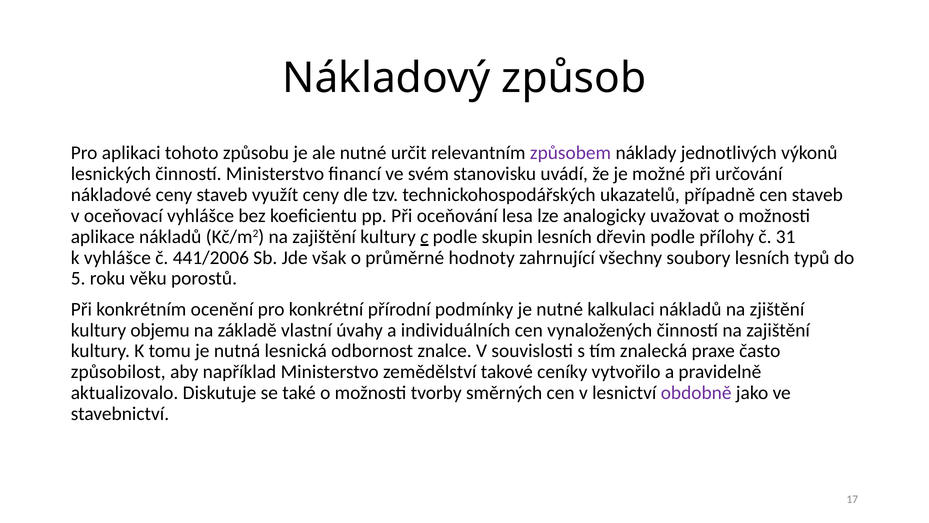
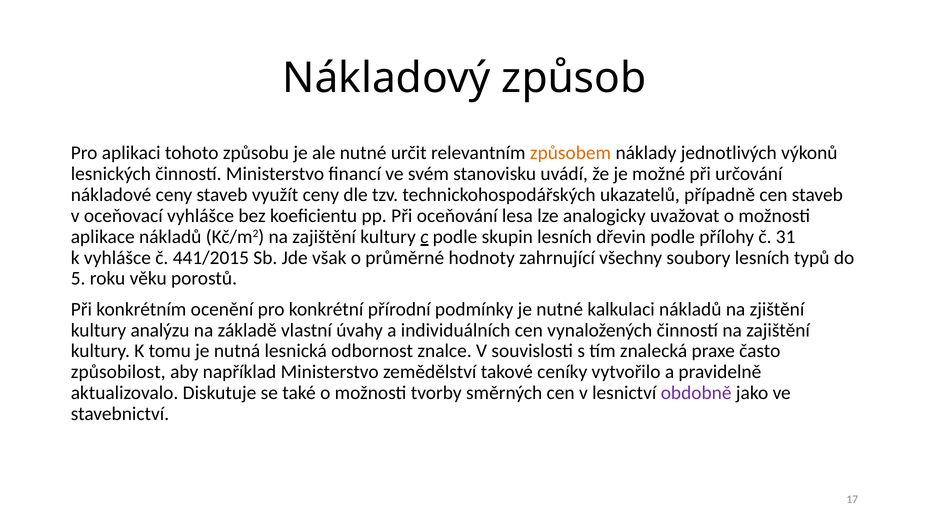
způsobem colour: purple -> orange (570, 153)
441/2006: 441/2006 -> 441/2015 (211, 257)
objemu: objemu -> analýzu (160, 330)
